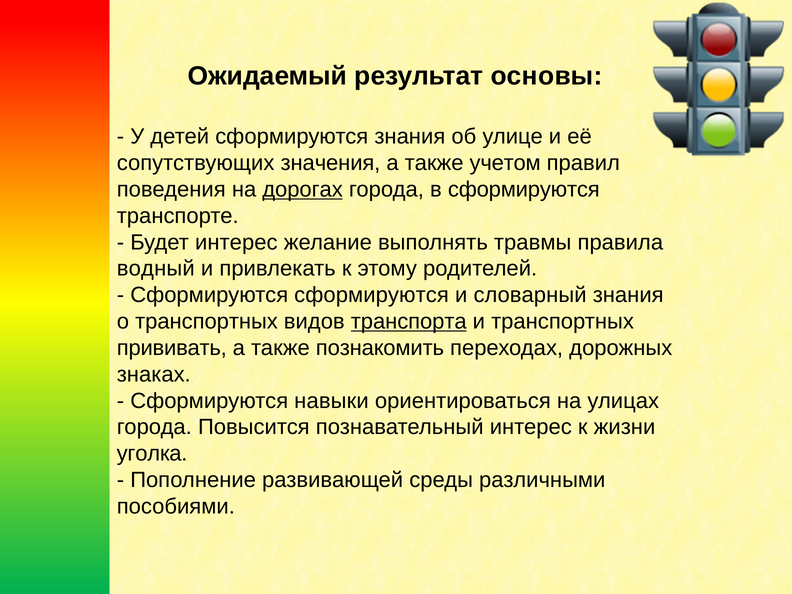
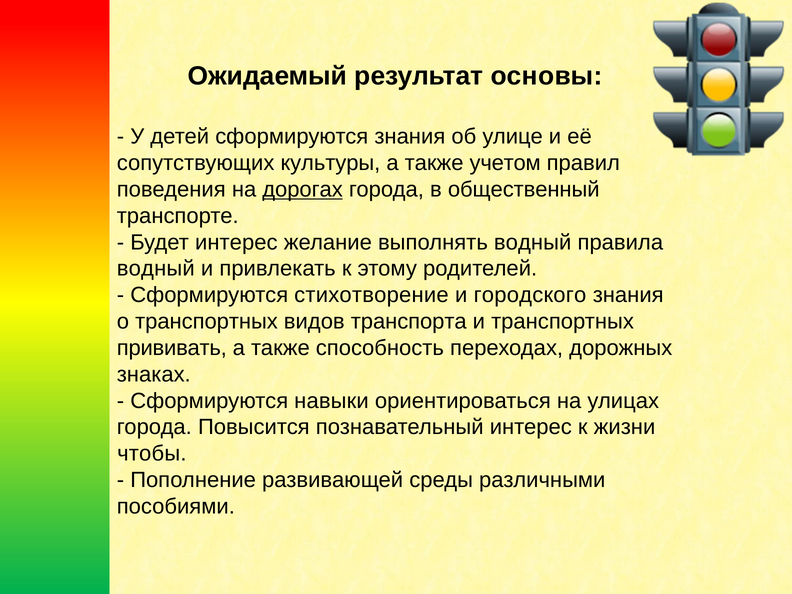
значения: значения -> культуры (330, 163)
в сформируются: сформируются -> общественный (524, 189)
выполнять травмы: травмы -> водный (533, 242)
Сформируются сформируются: сформируются -> стихотворение (371, 295)
словарный: словарный -> городского (530, 295)
транспорта underline: present -> none (409, 322)
познакомить: познакомить -> способность (380, 348)
уголка: уголка -> чтобы (152, 454)
